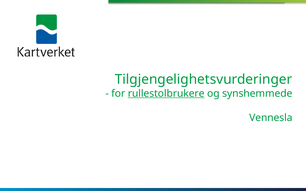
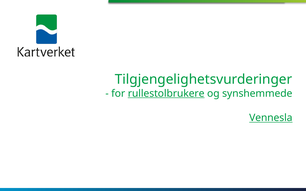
Vennesla underline: none -> present (271, 118)
